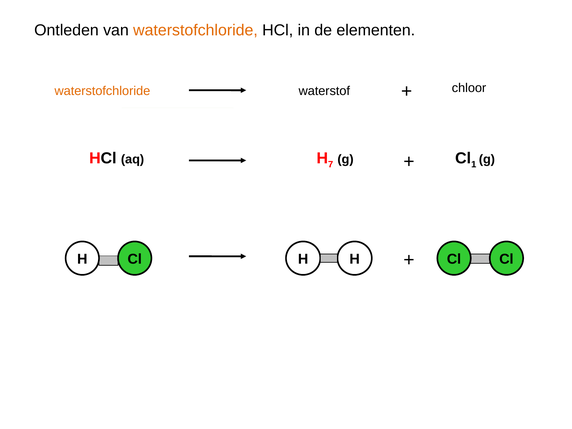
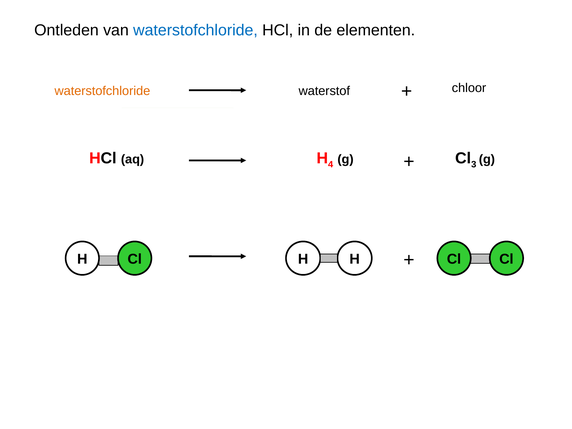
waterstofchloride colour: orange -> blue (195, 30)
7: 7 -> 4 (331, 164)
1: 1 -> 3 (474, 164)
